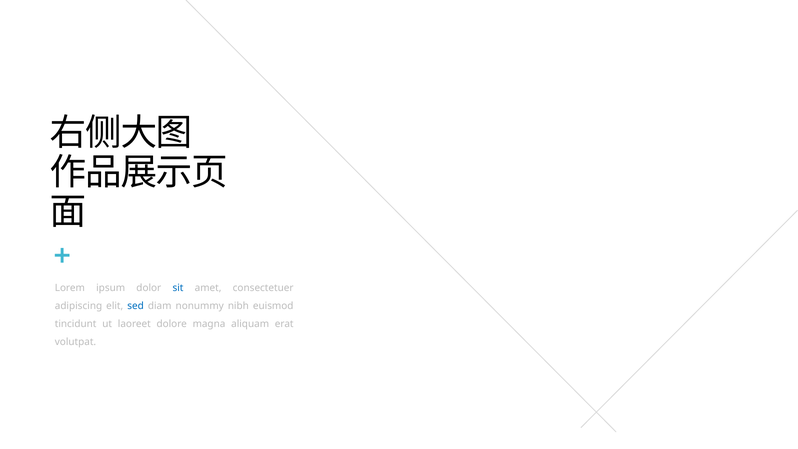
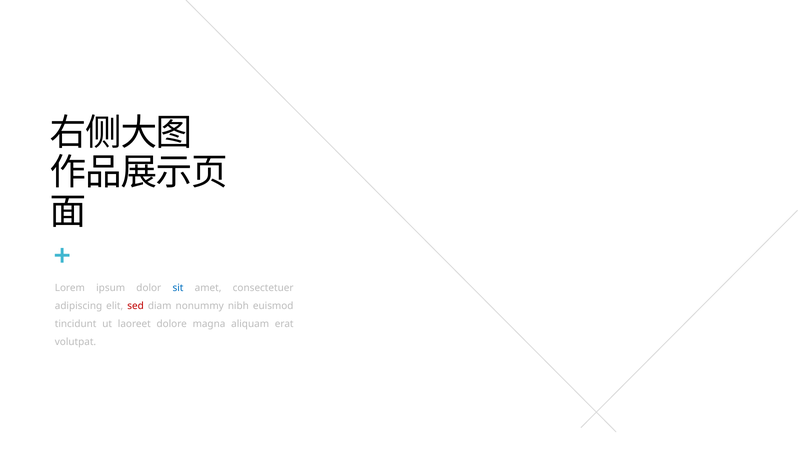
sed colour: blue -> red (136, 306)
